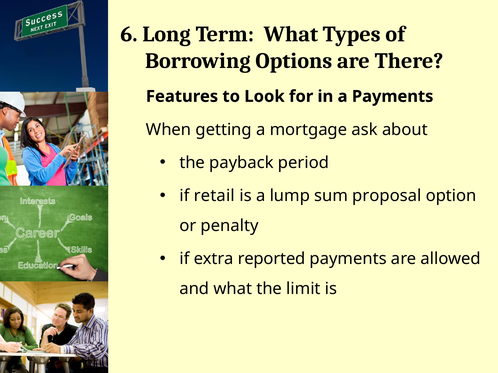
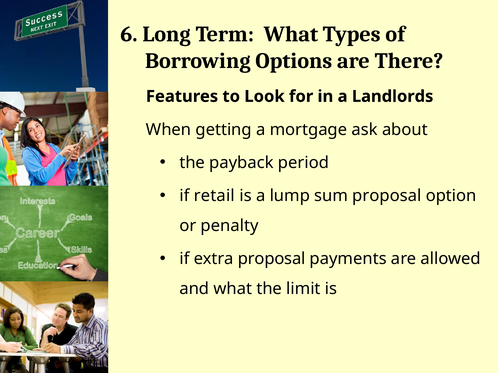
a Payments: Payments -> Landlords (393, 97)
extra reported: reported -> proposal (272, 259)
